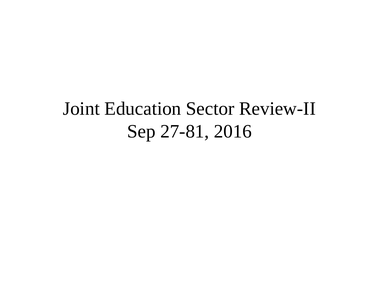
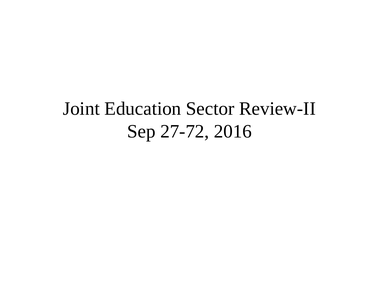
27-81: 27-81 -> 27-72 (185, 131)
